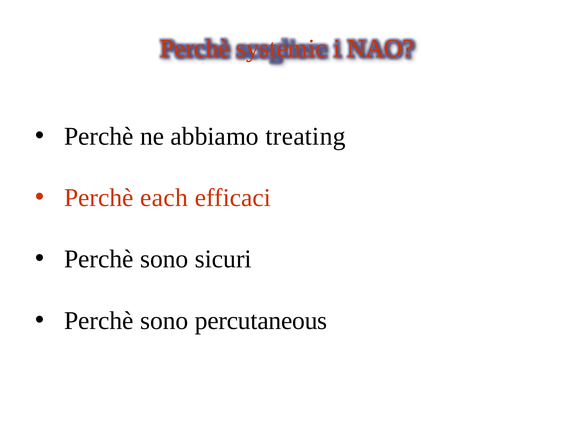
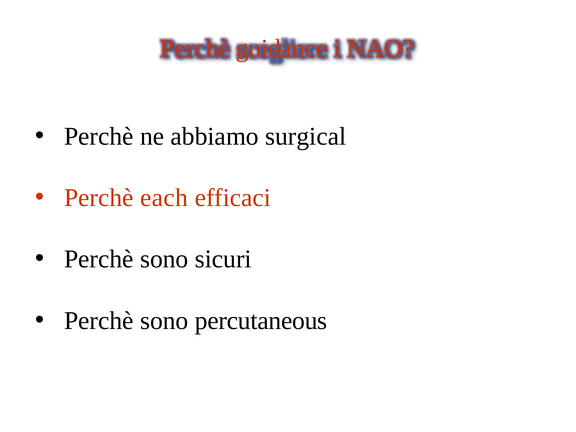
systemic: systemic -> guidance (281, 48)
treating: treating -> surgical (306, 136)
